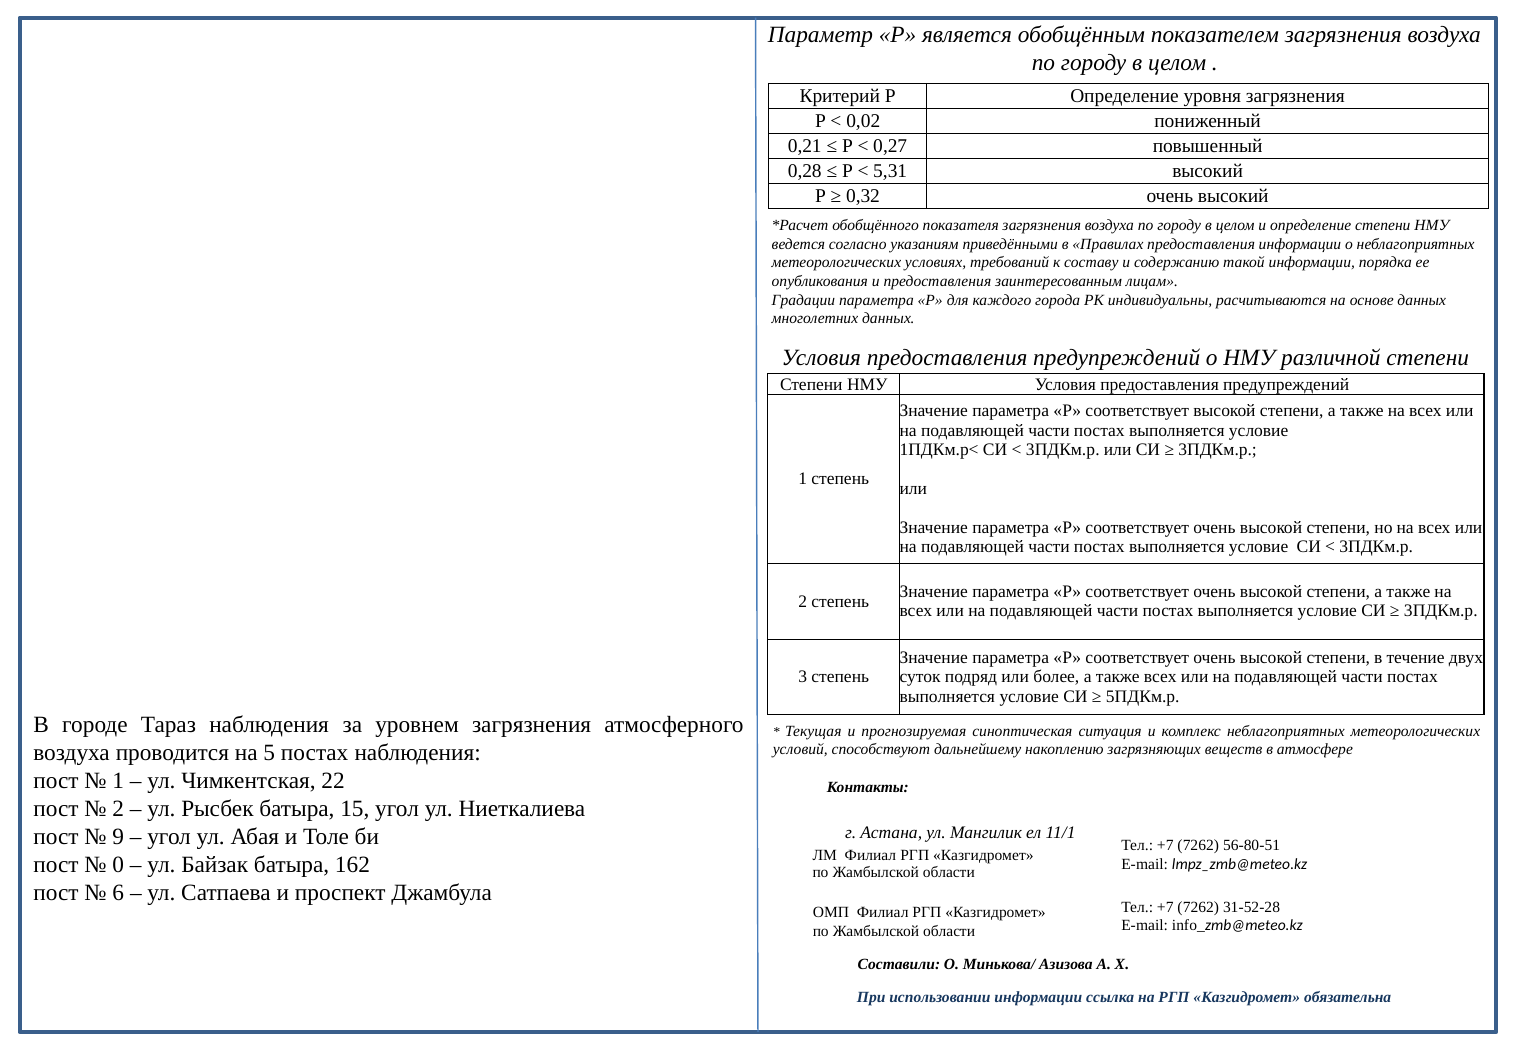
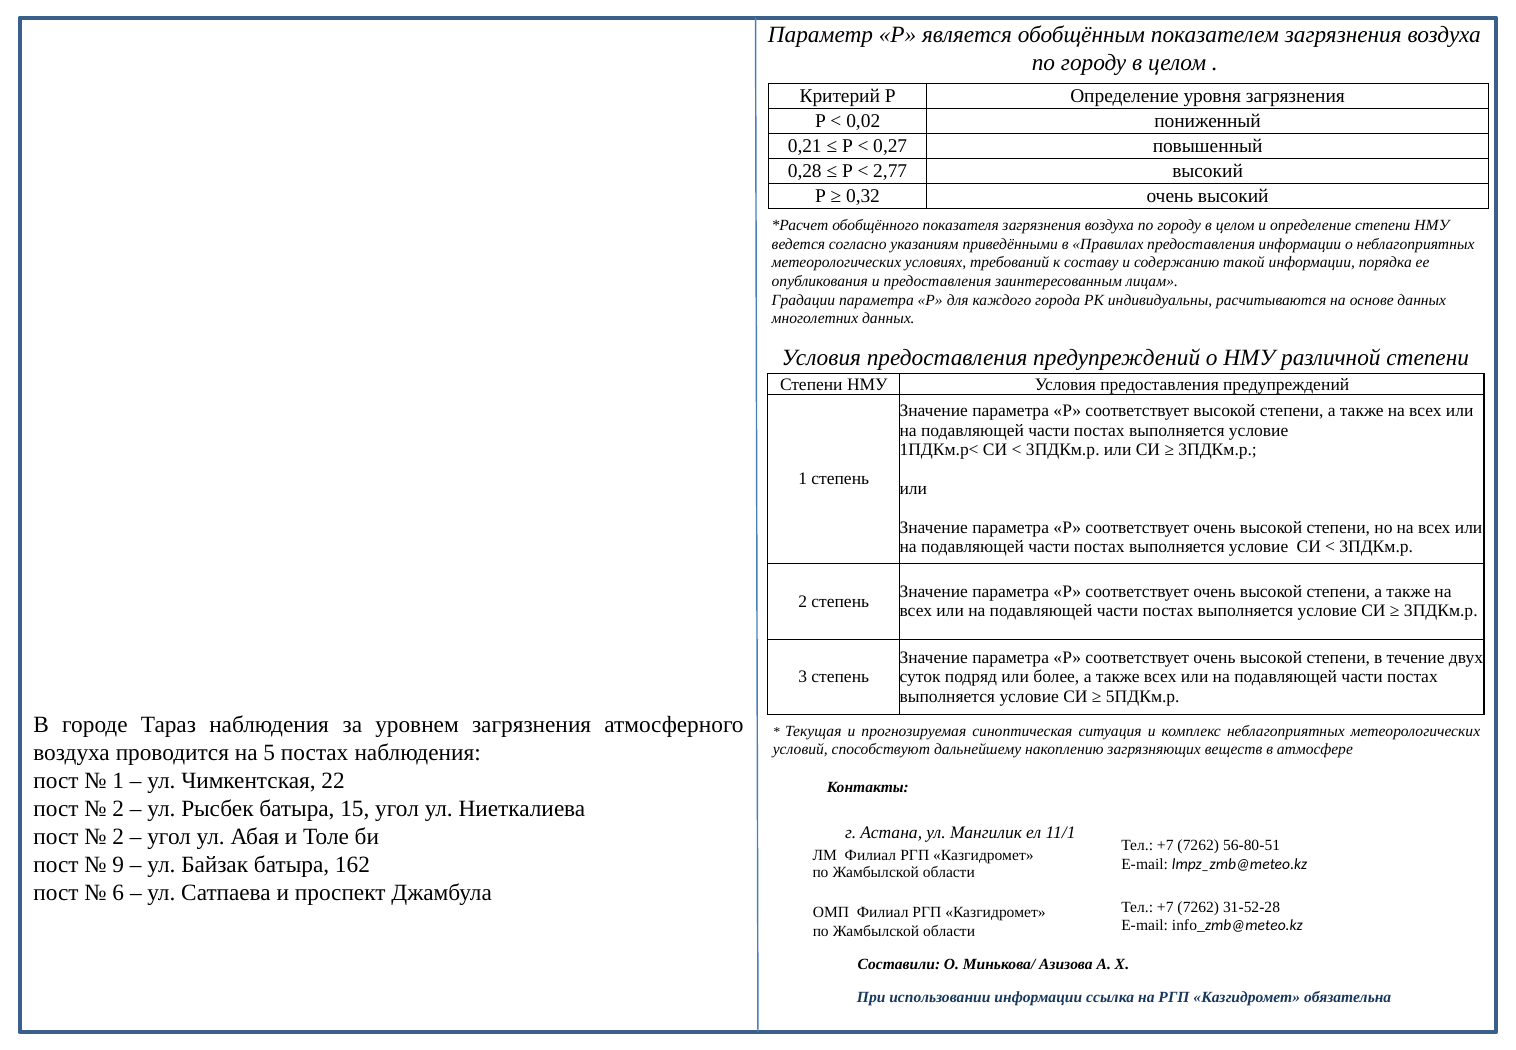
5,31: 5,31 -> 2,77 (890, 171)
9: 9 -> 2 (118, 836)
0: 0 -> 9 (118, 864)
